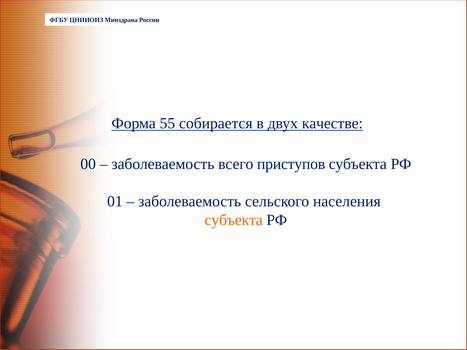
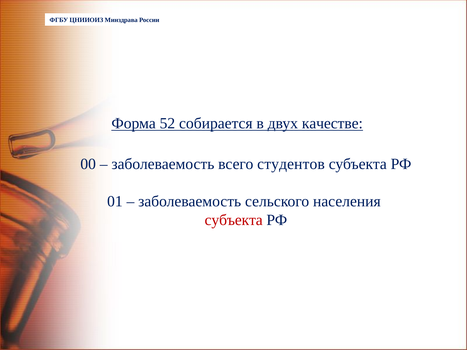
55: 55 -> 52 (167, 124)
приступов: приступов -> студентов (291, 164)
субъекта colour: orange -> red (234, 220)
